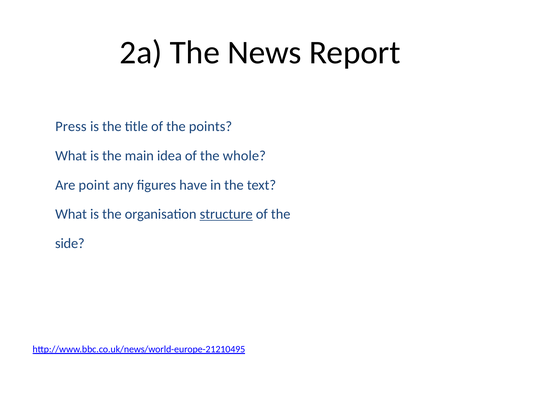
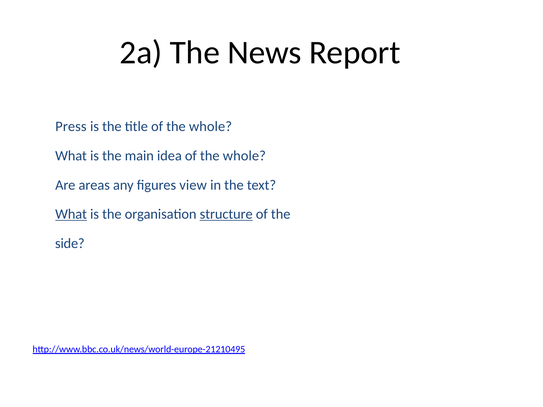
title of the points: points -> whole (210, 127)
point: point -> areas (94, 185)
have: have -> view (193, 185)
What underline: none -> present (71, 214)
